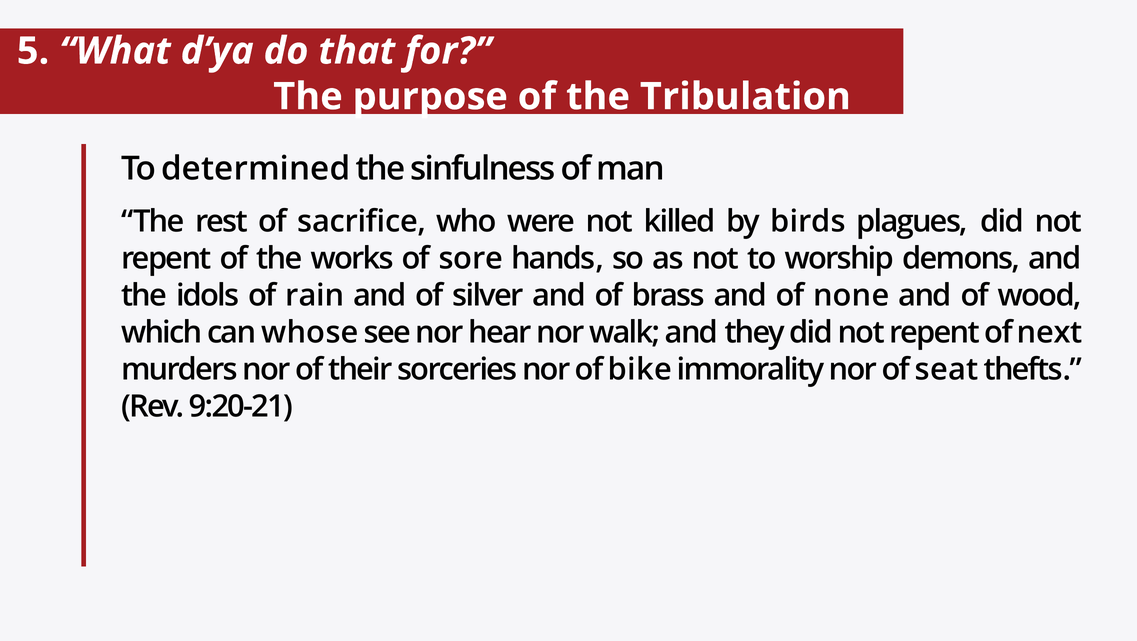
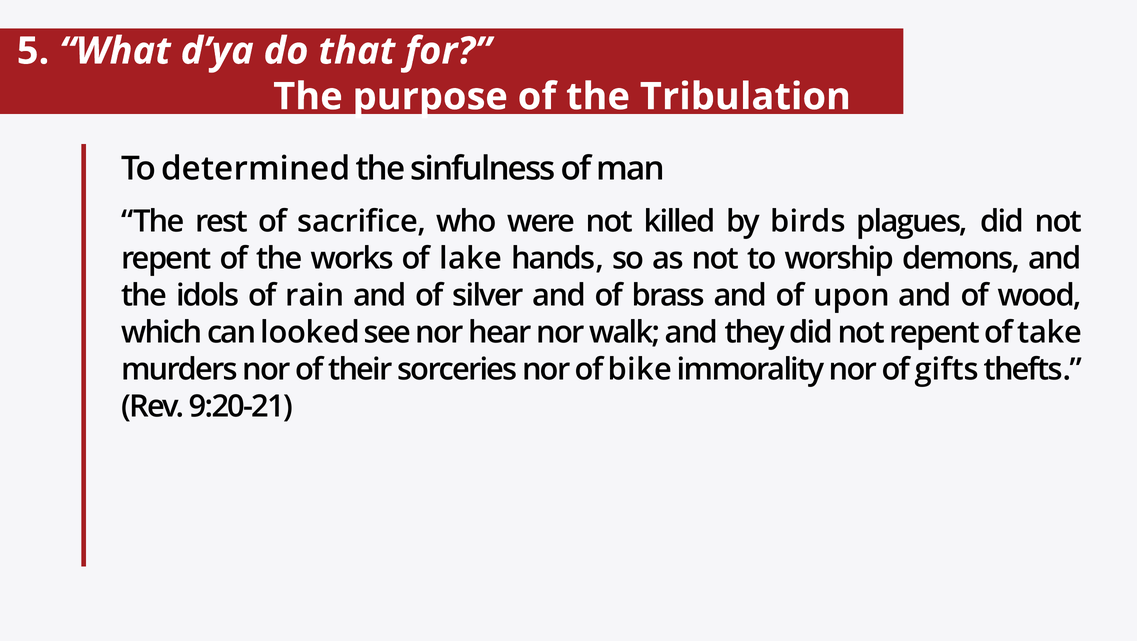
sore: sore -> lake (471, 259)
none: none -> upon (851, 296)
whose: whose -> looked (310, 333)
next: next -> take (1050, 333)
seat: seat -> gifts (947, 370)
